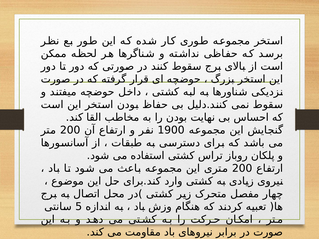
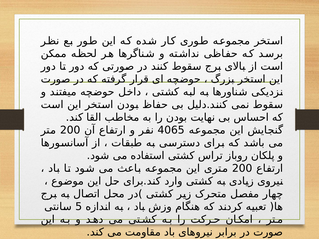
1900: 1900 -> 4065 (171, 130)
